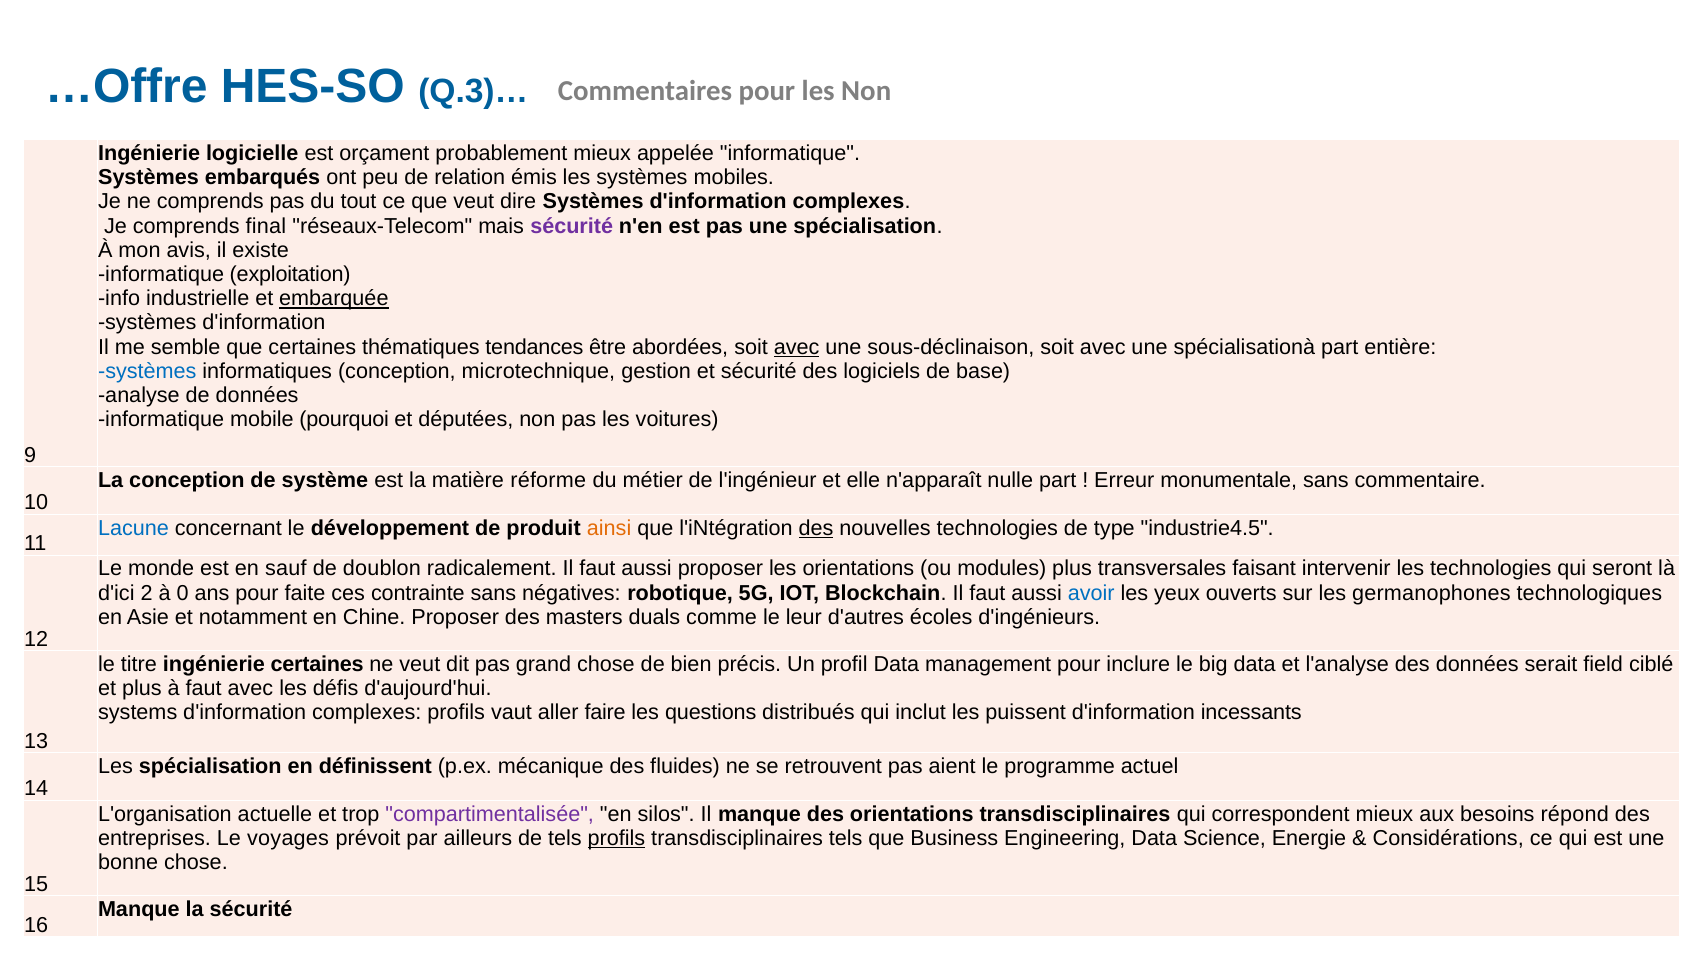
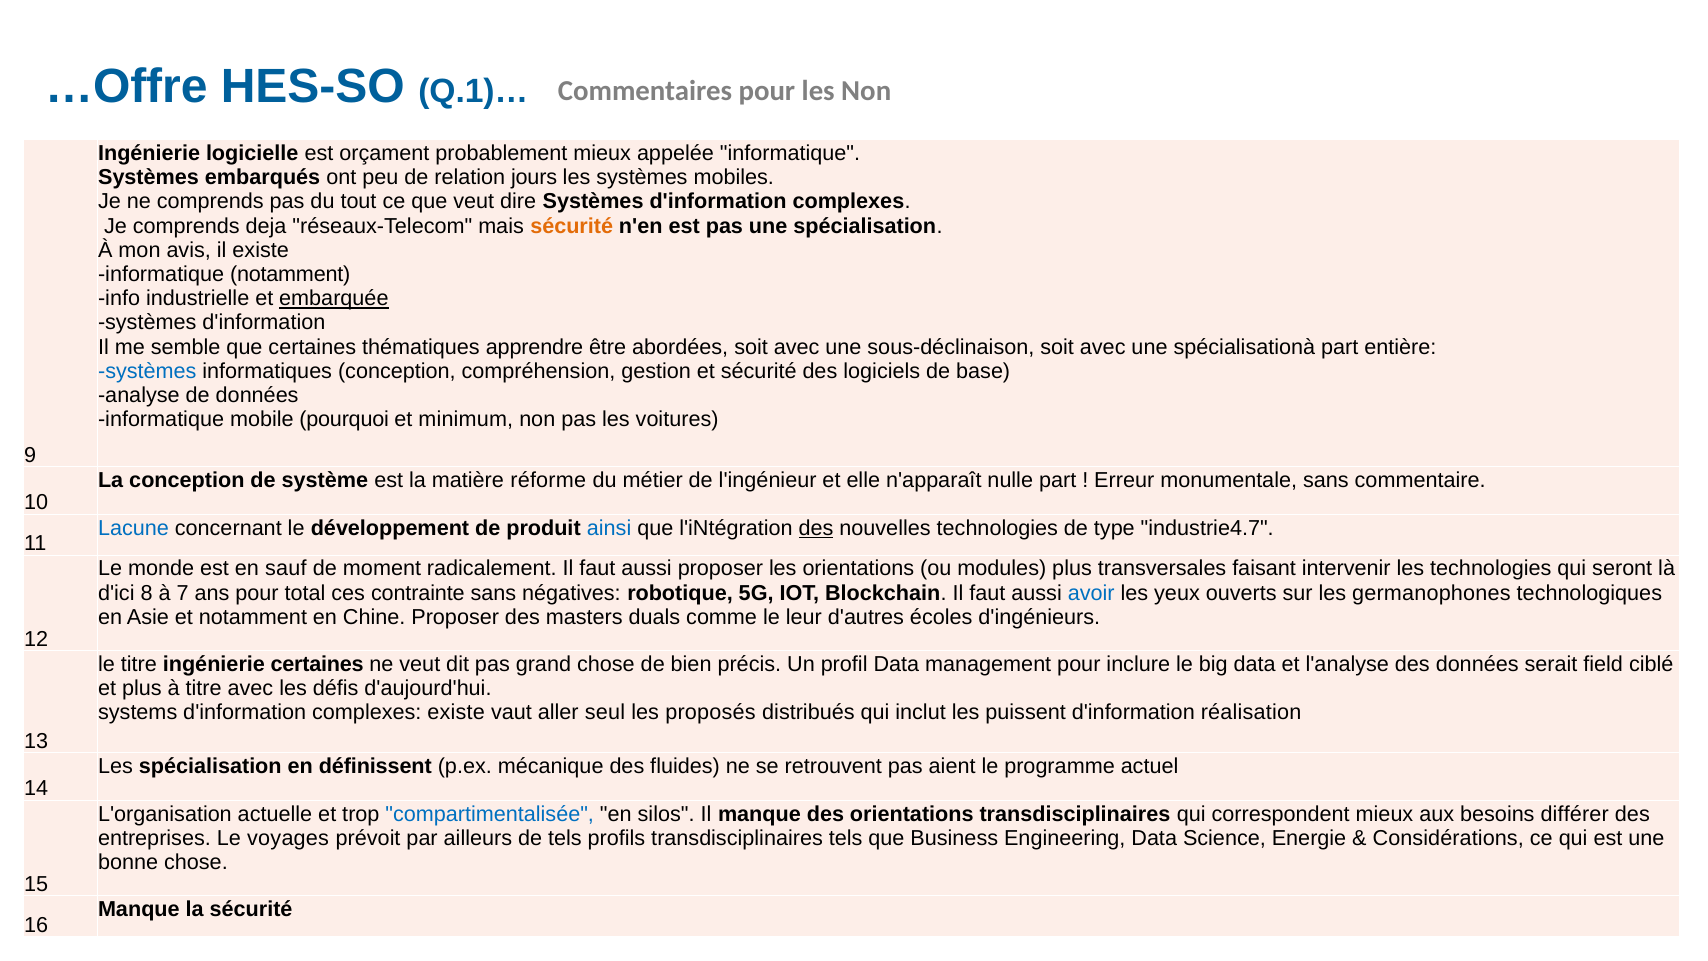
Q.3)…: Q.3)… -> Q.1)… (473, 92)
émis: émis -> jours (534, 177)
final: final -> deja (266, 226)
sécurité colour: purple -> orange (572, 226)
informatique exploitation: exploitation -> notamment (290, 274)
tendances: tendances -> apprendre (534, 347)
avec underline: present -> none (797, 347)
microtechnique: microtechnique -> compréhension (538, 371)
députées: députées -> minimum (466, 420)
ainsi colour: orange -> blue (609, 528)
industrie4.5: industrie4.5 -> industrie4.7 (1207, 528)
doublon: doublon -> moment (382, 569)
2: 2 -> 8 (147, 593)
0: 0 -> 7 (183, 593)
faite: faite -> total (305, 593)
à faut: faut -> titre (204, 688)
complexes profils: profils -> existe (456, 712)
faire: faire -> seul (605, 712)
questions: questions -> proposés (710, 712)
incessants: incessants -> réalisation (1251, 712)
compartimentalisée colour: purple -> blue (490, 814)
répond: répond -> différer (1575, 814)
profils underline: present -> none (616, 838)
